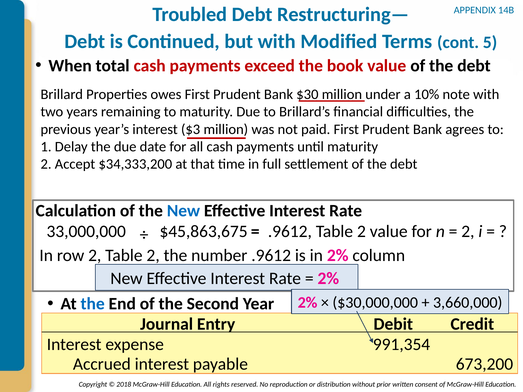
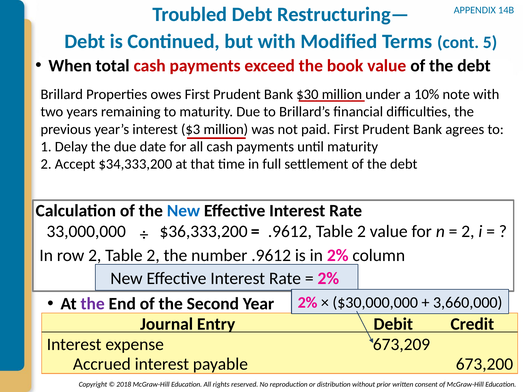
$45,863,675: $45,863,675 -> $36,333,200 (204, 232)
the colour: blue -> purple (93, 304)
991,354: 991,354 -> 673,209 (402, 344)
